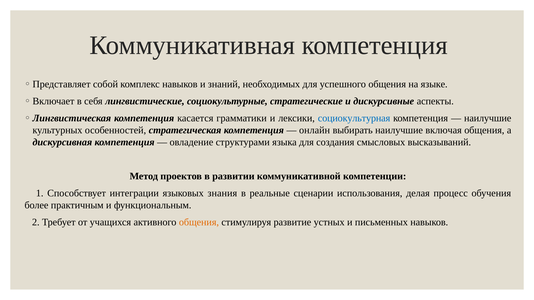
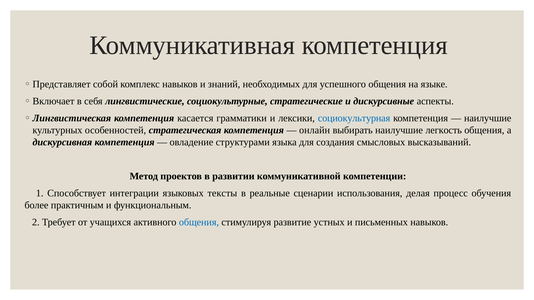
включая: включая -> легкость (444, 130)
знания: знания -> тексты (222, 193)
общения colour: orange -> blue (199, 223)
